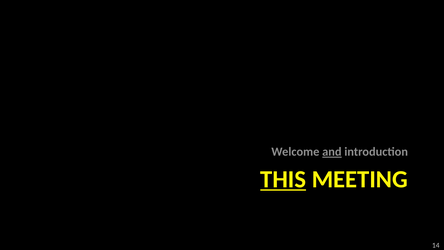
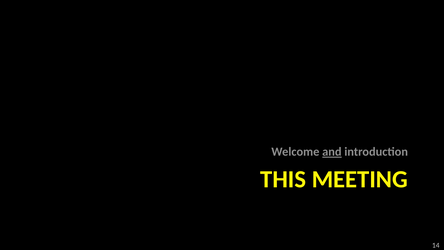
THIS underline: present -> none (283, 179)
